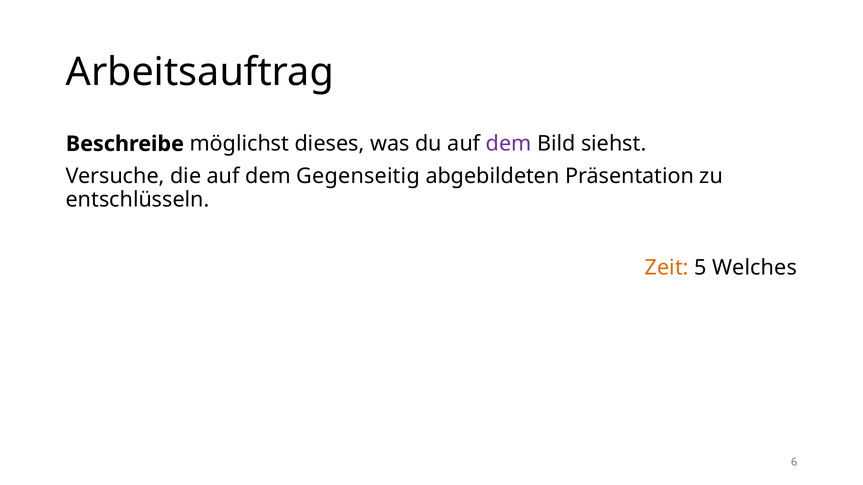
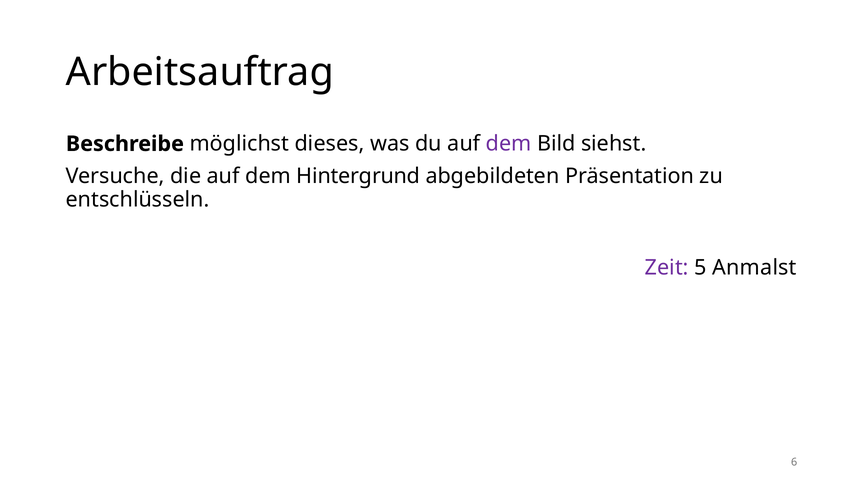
Gegenseitig: Gegenseitig -> Hintergrund (358, 176)
Zeit colour: orange -> purple (667, 268)
Welches: Welches -> Anmalst (755, 268)
